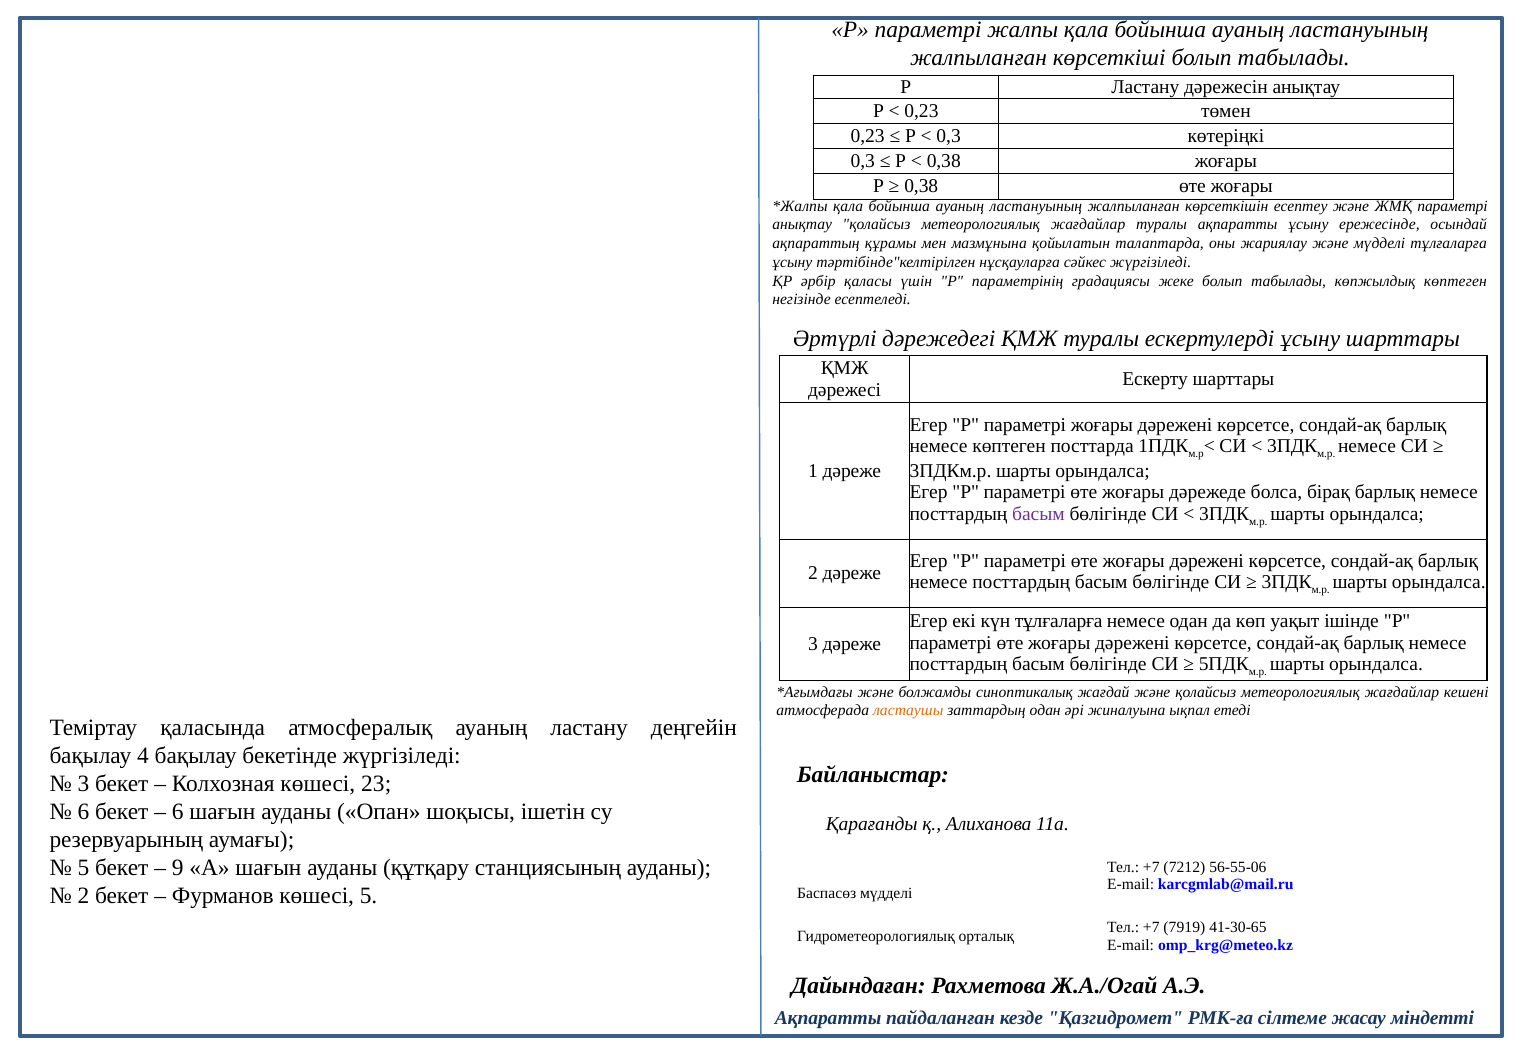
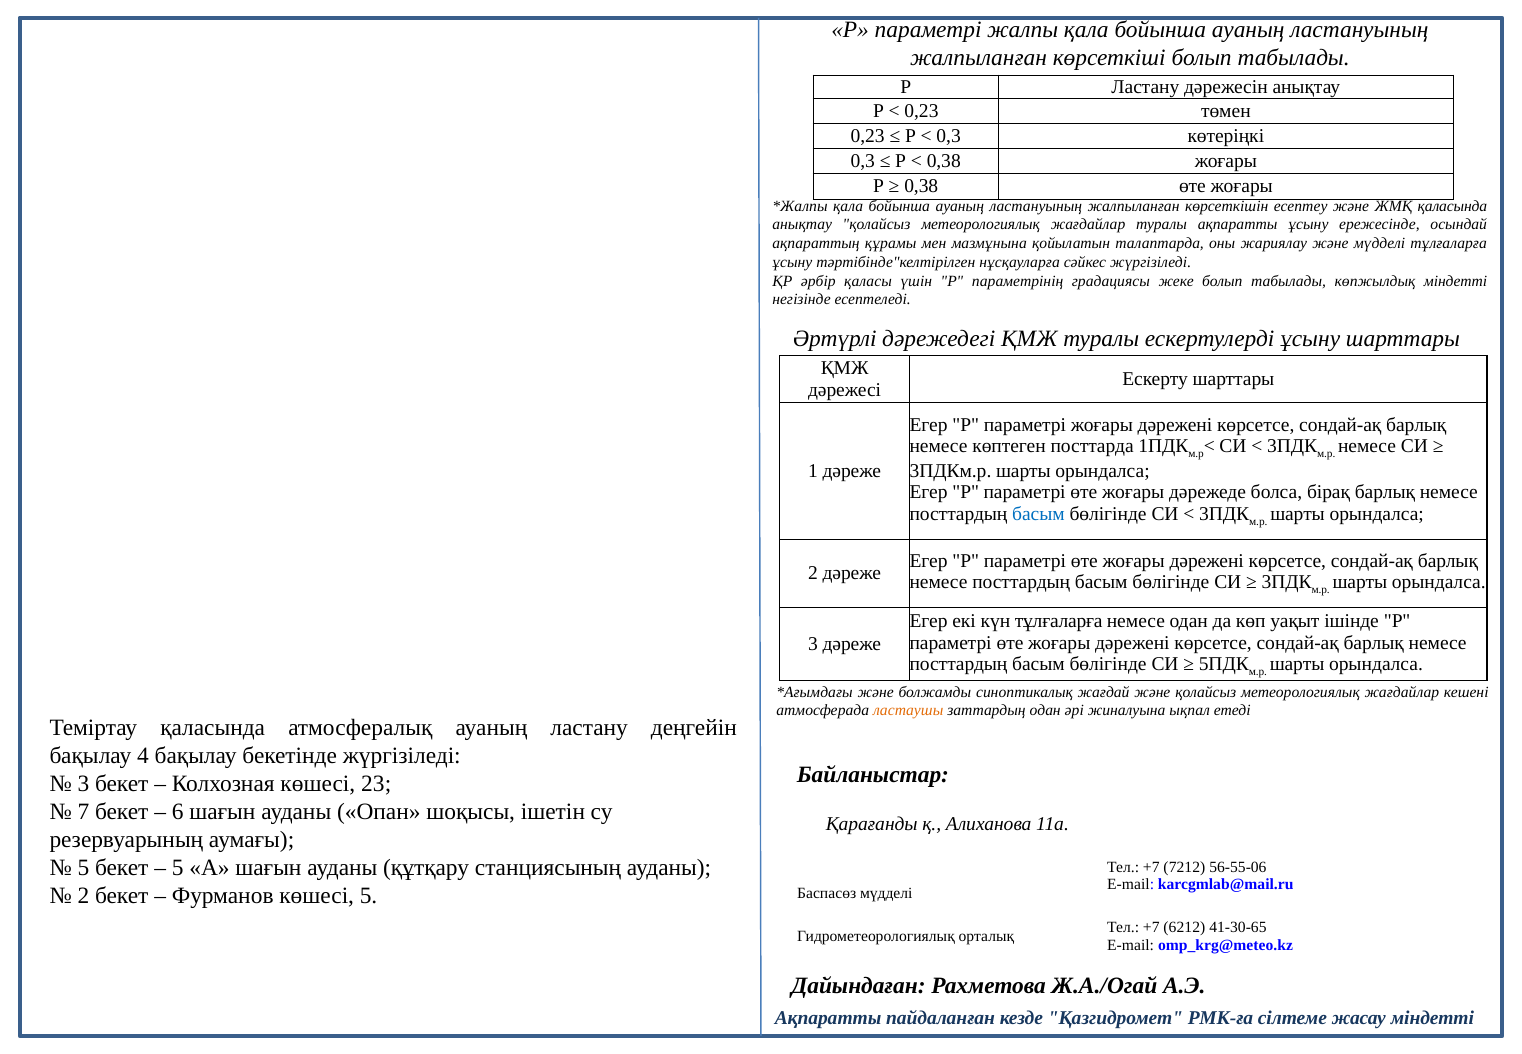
ЖМҚ параметрі: параметрі -> қаласында (1452, 206)
көпжылдық көптеген: көптеген -> міндетті (1455, 281)
басым colour: purple -> blue (1038, 514)
6: 6 -> 7 (83, 812)
9: 9 -> 5 (178, 868)
7919: 7919 -> 6212 (1184, 928)
